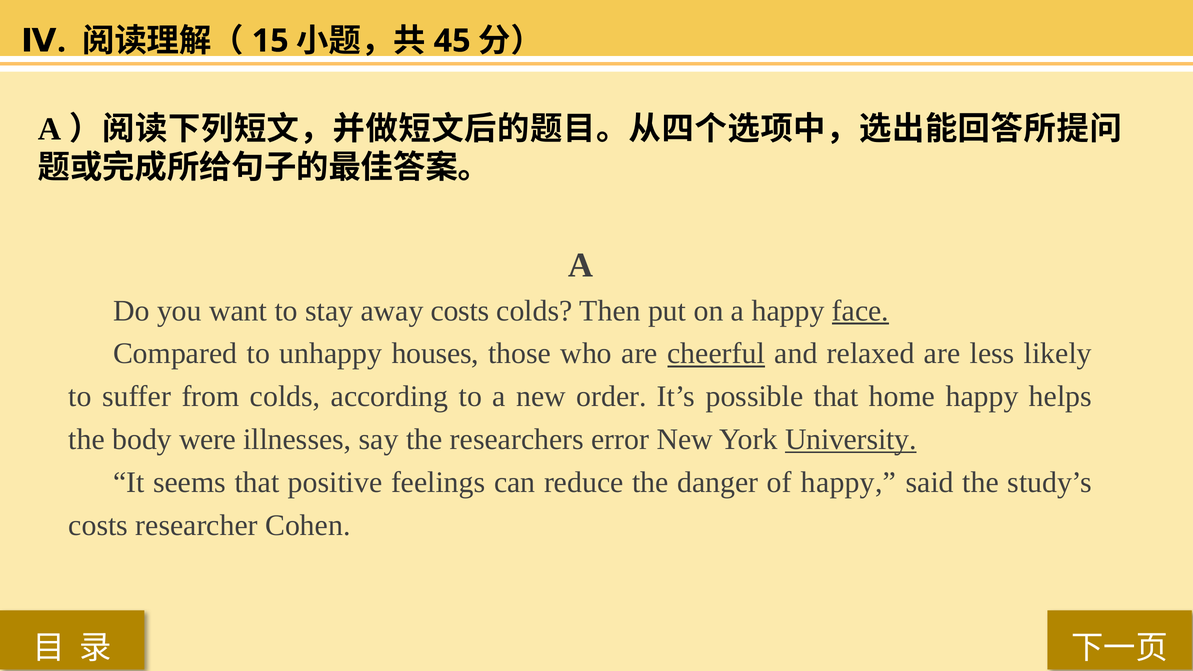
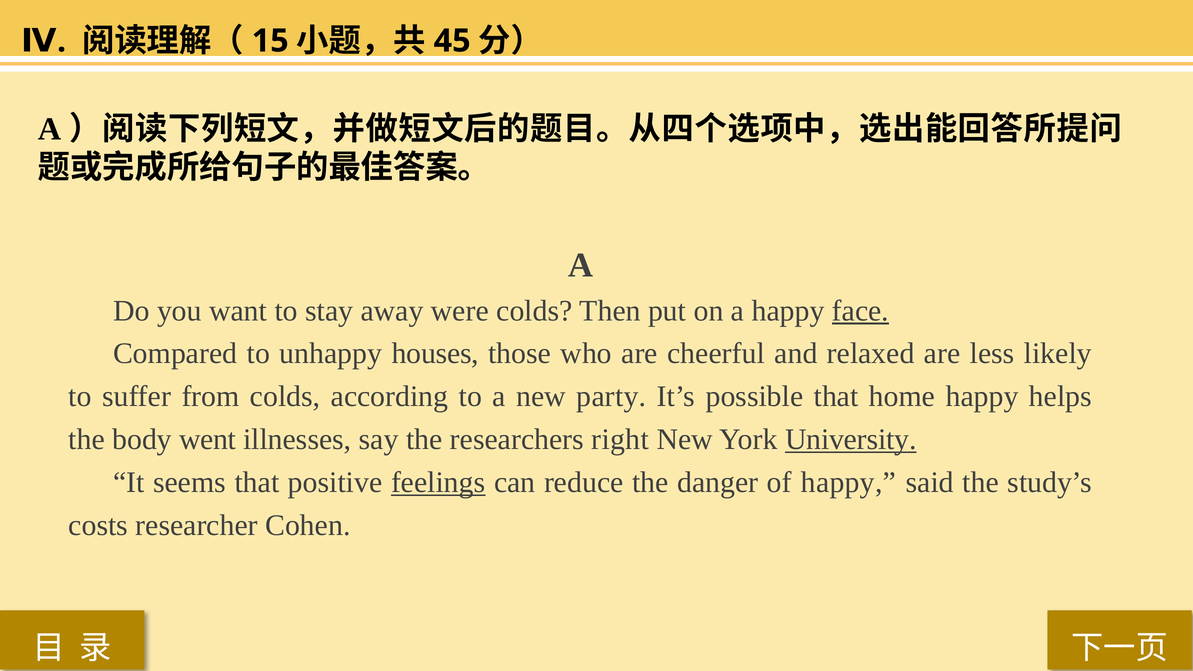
away costs: costs -> were (460, 311)
cheerful underline: present -> none (716, 354)
order: order -> party (611, 397)
were: were -> went (208, 440)
error: error -> right (620, 440)
feelings underline: none -> present (438, 482)
